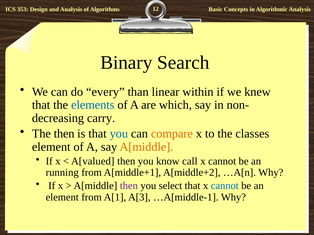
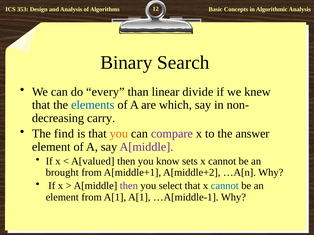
within: within -> divide (198, 92)
The then: then -> find (64, 134)
you colour: blue -> orange (119, 134)
compare colour: orange -> purple (172, 134)
classes: classes -> answer (252, 134)
A[middle colour: orange -> purple (146, 147)
call: call -> sets (190, 162)
running: running -> brought (62, 173)
A[1 A[3: A[3 -> A[1 (139, 197)
